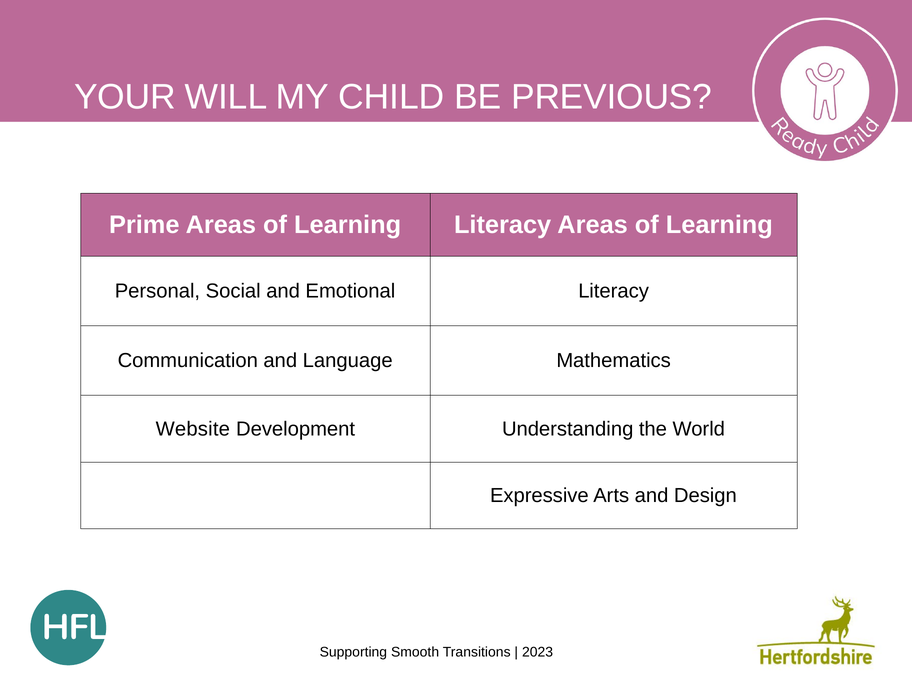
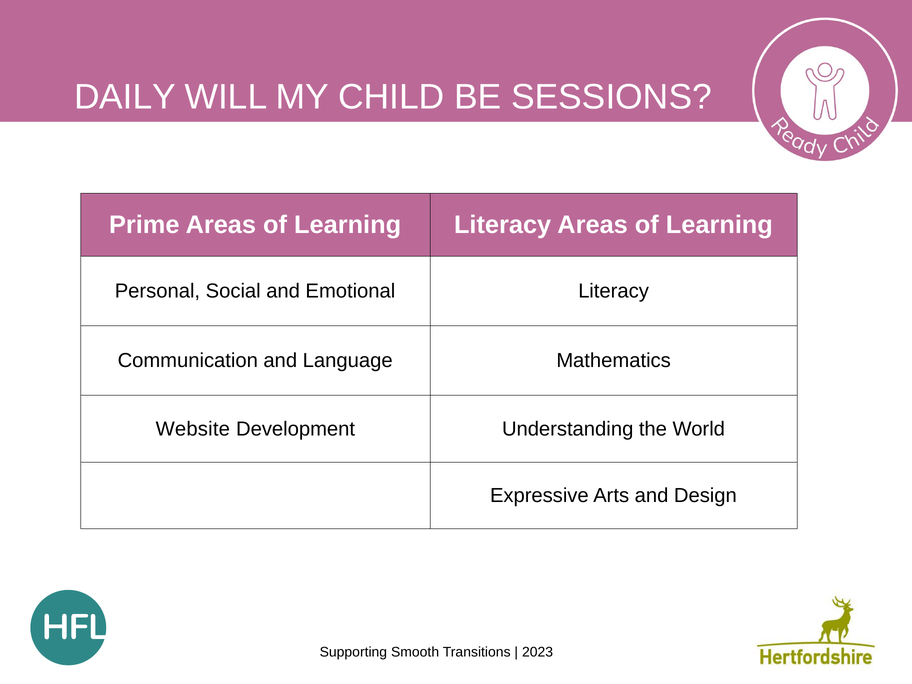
YOUR: YOUR -> DAILY (125, 97)
PREVIOUS: PREVIOUS -> SESSIONS (612, 97)
